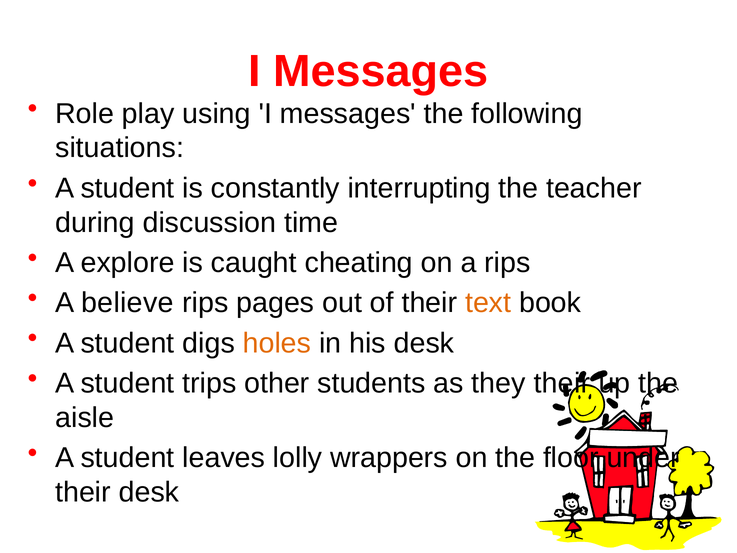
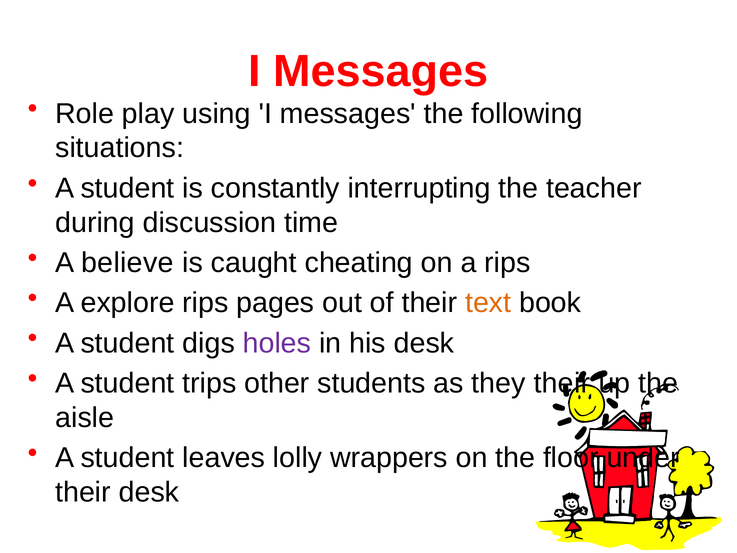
explore: explore -> believe (127, 263)
believe: believe -> explore (128, 303)
holes colour: orange -> purple (277, 343)
